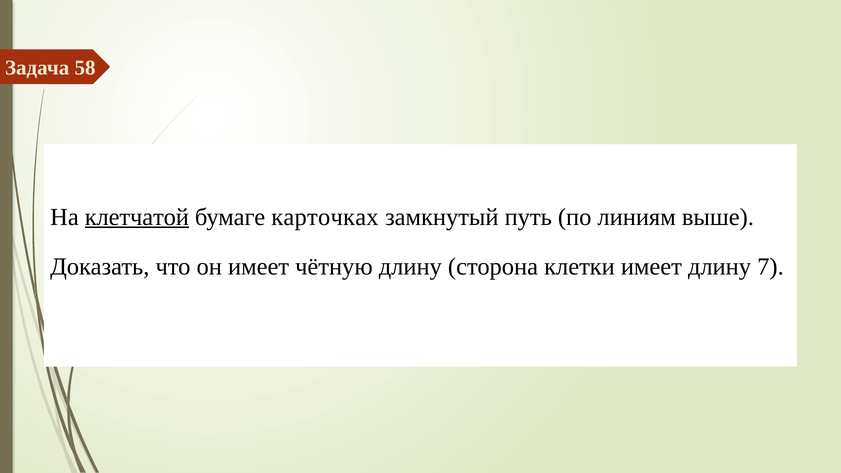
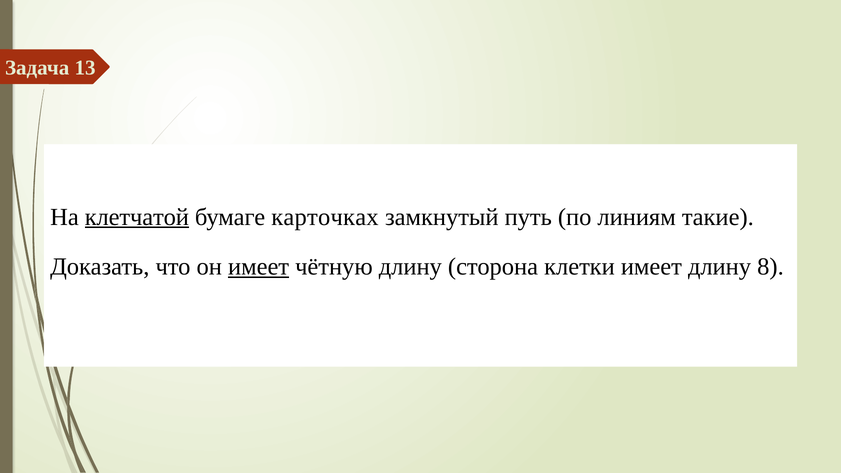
58: 58 -> 13 (85, 68)
выше: выше -> такие (718, 217)
имеет underline: none -> present (259, 267)
7: 7 -> 8 (770, 267)
